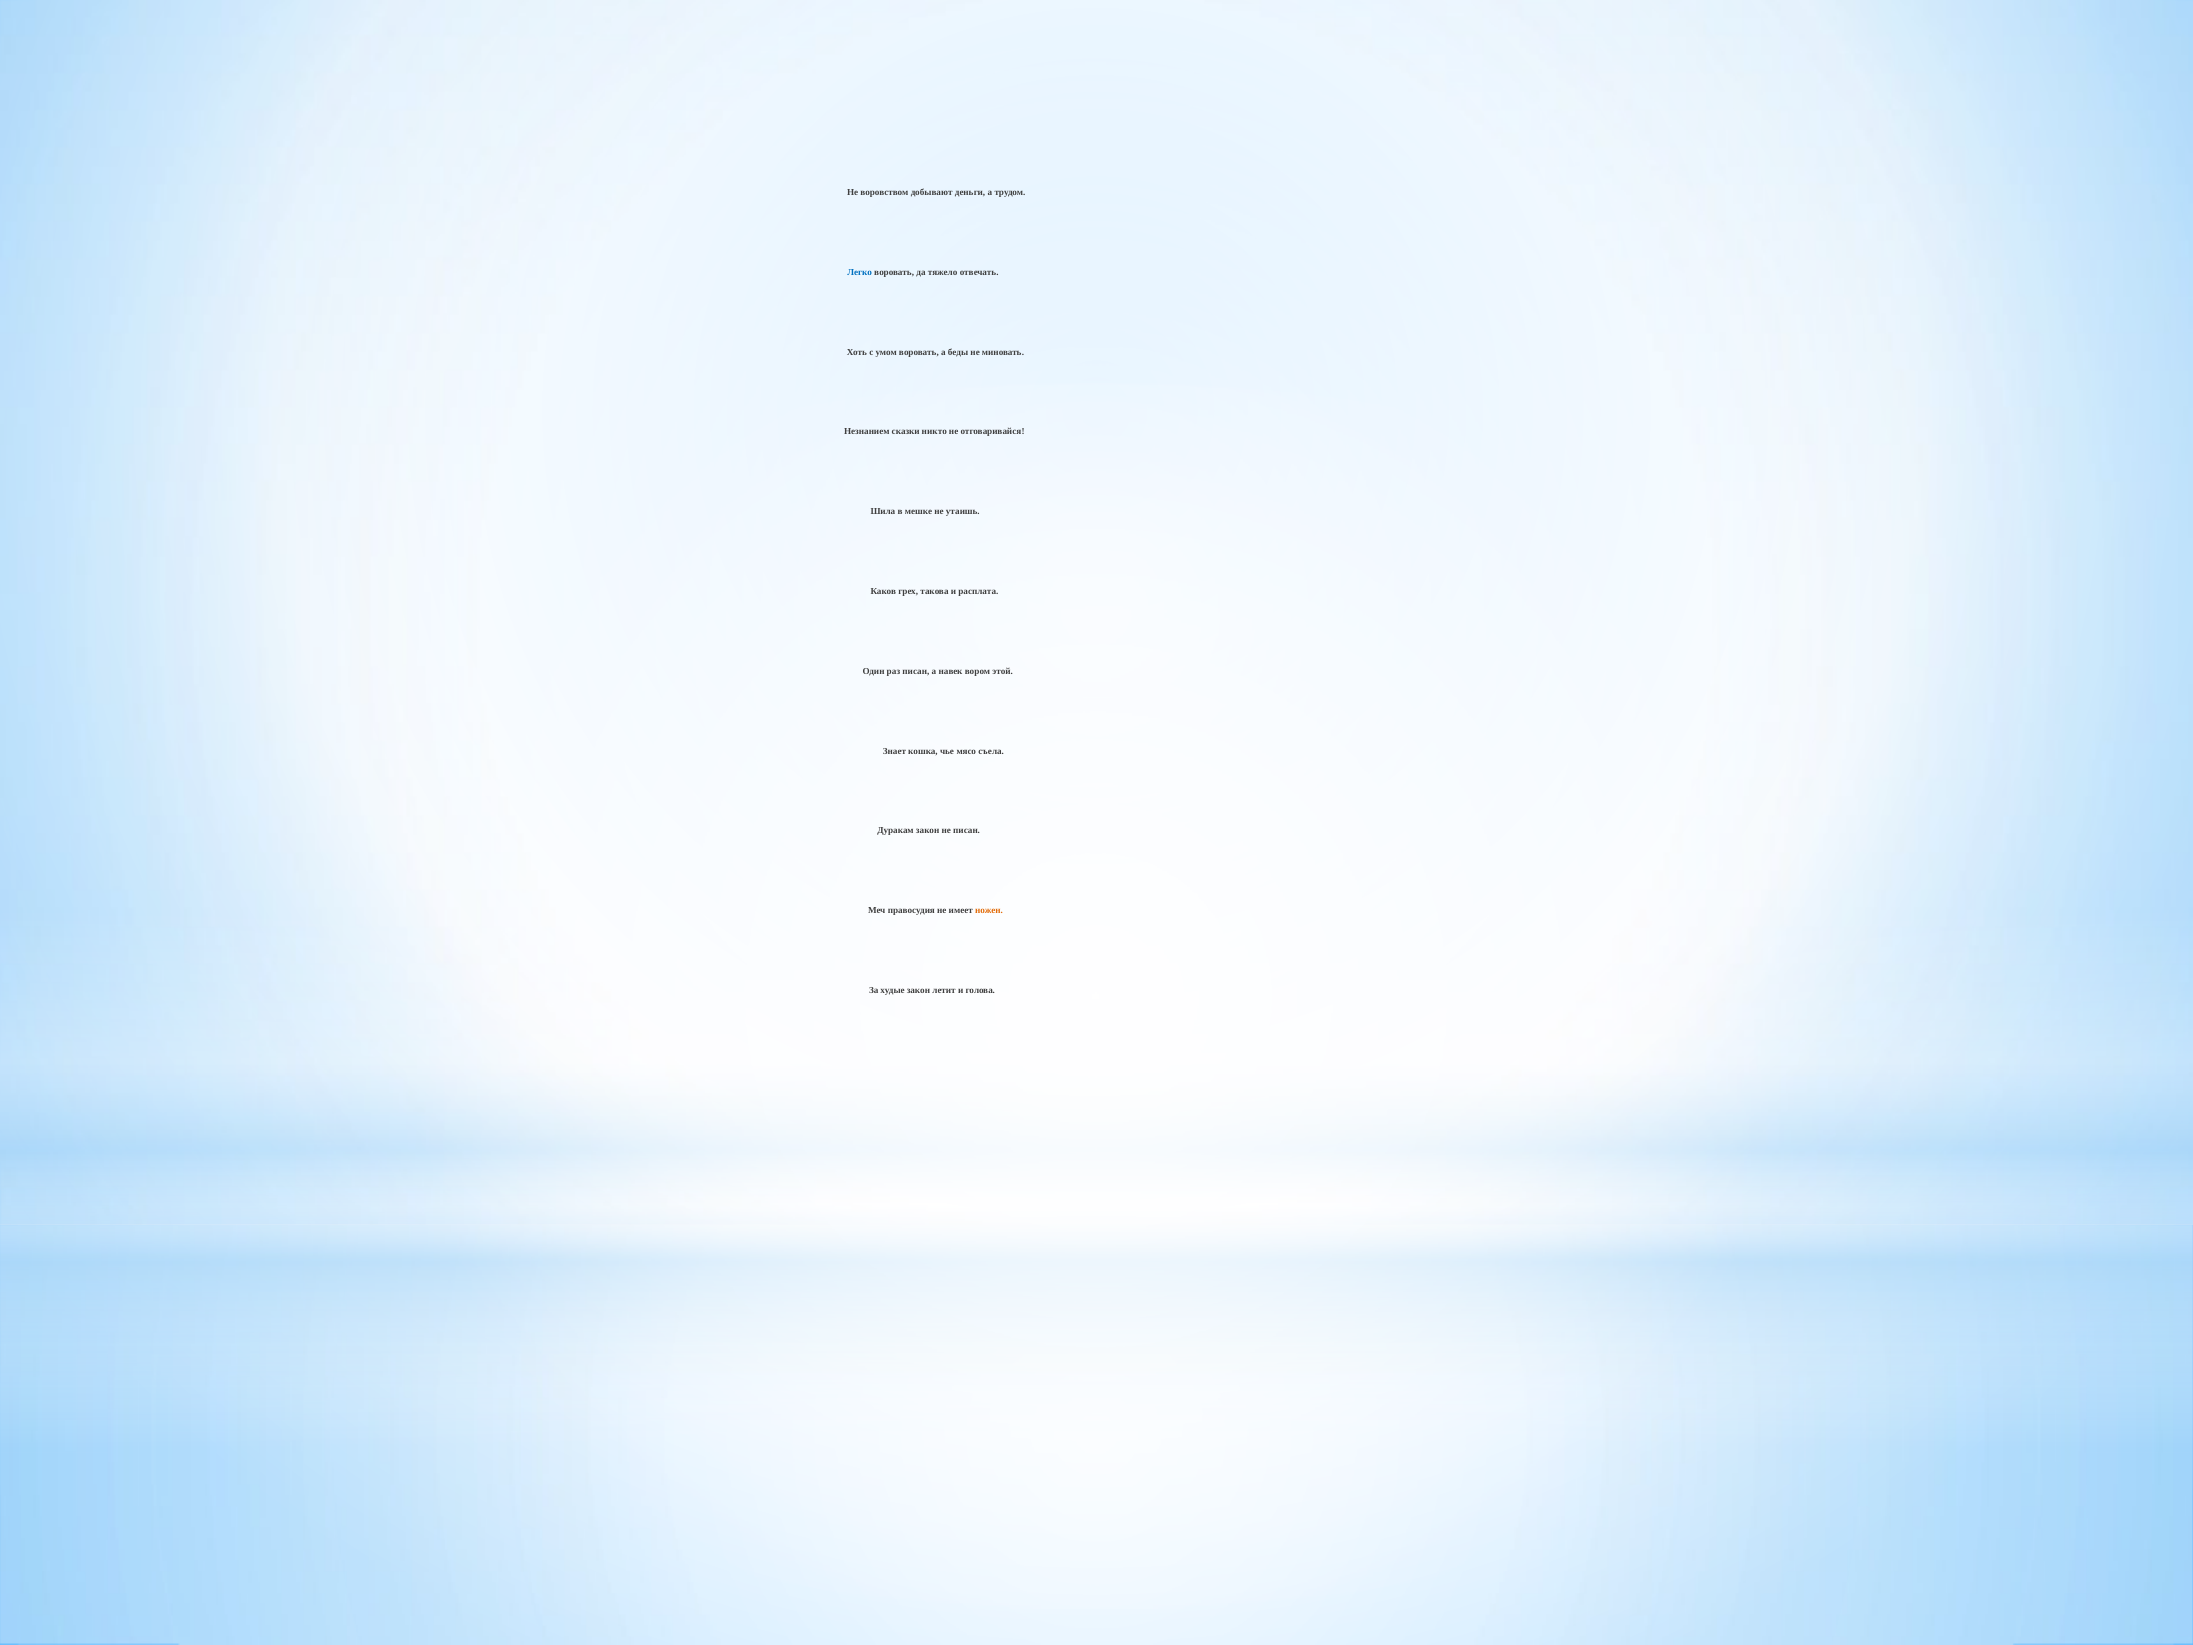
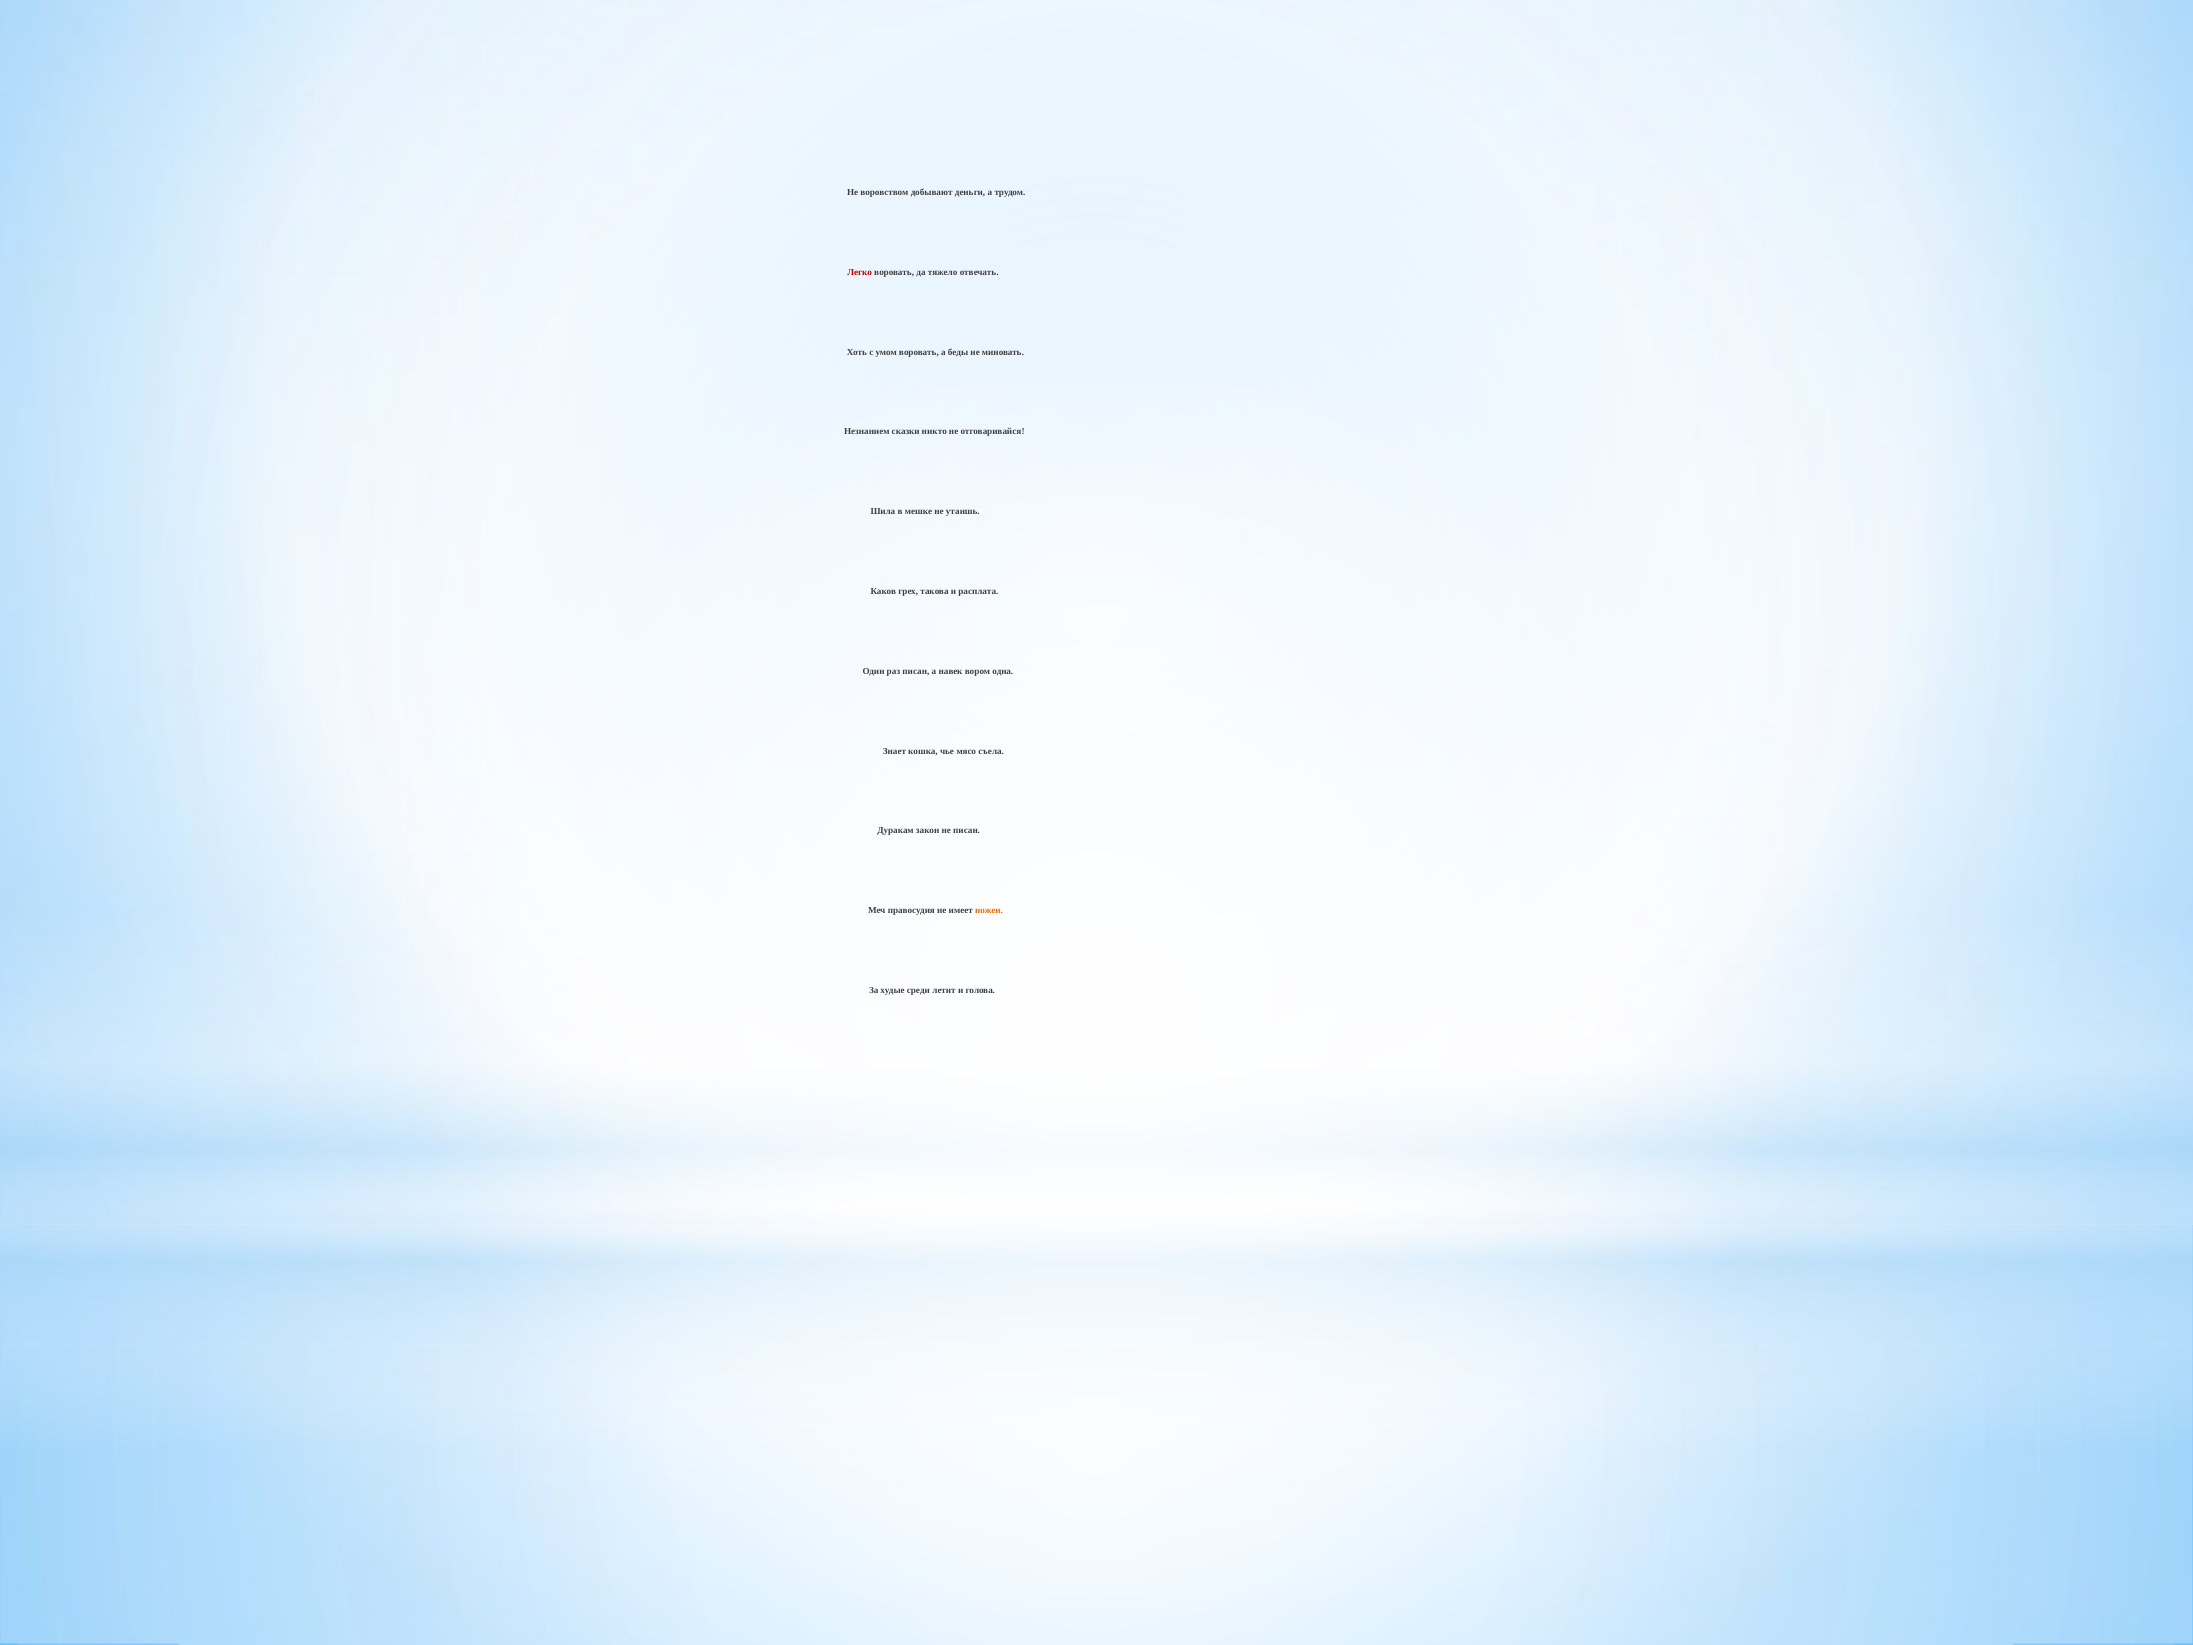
Легко colour: blue -> red (860, 272)
этой: этой -> одна (1003, 671)
худые закон: закон -> среди (918, 990)
